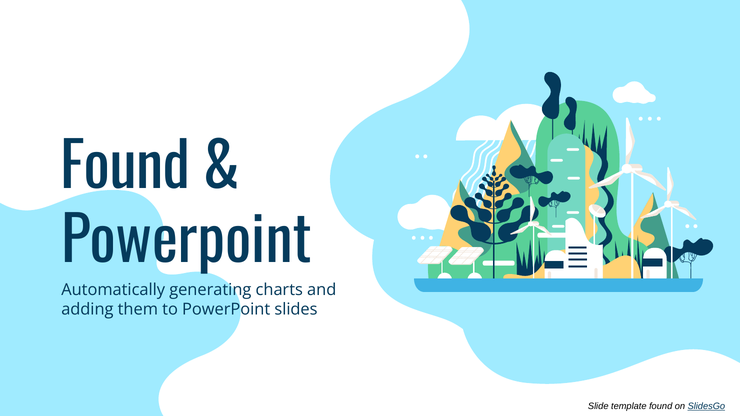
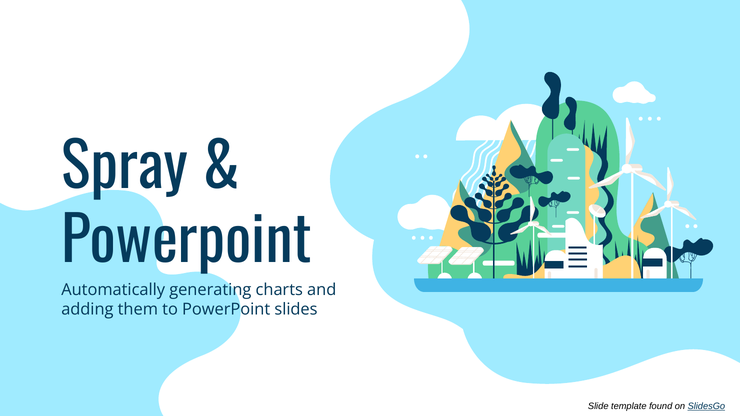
Found: Found -> Spray (125, 168)
